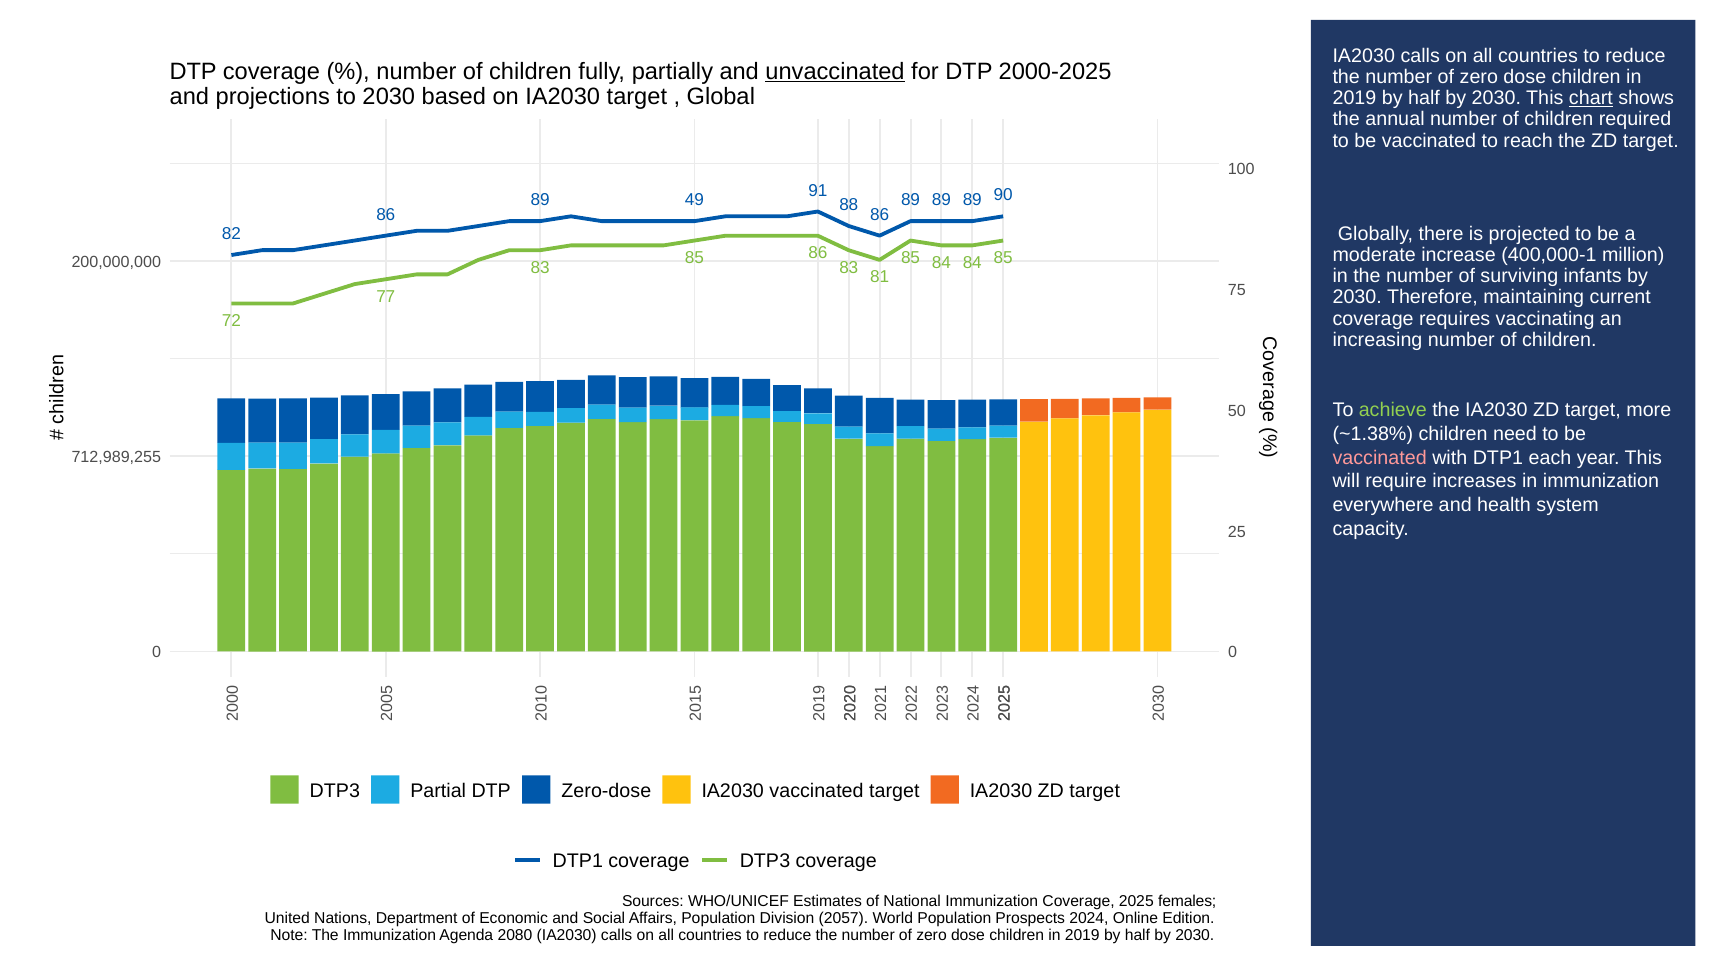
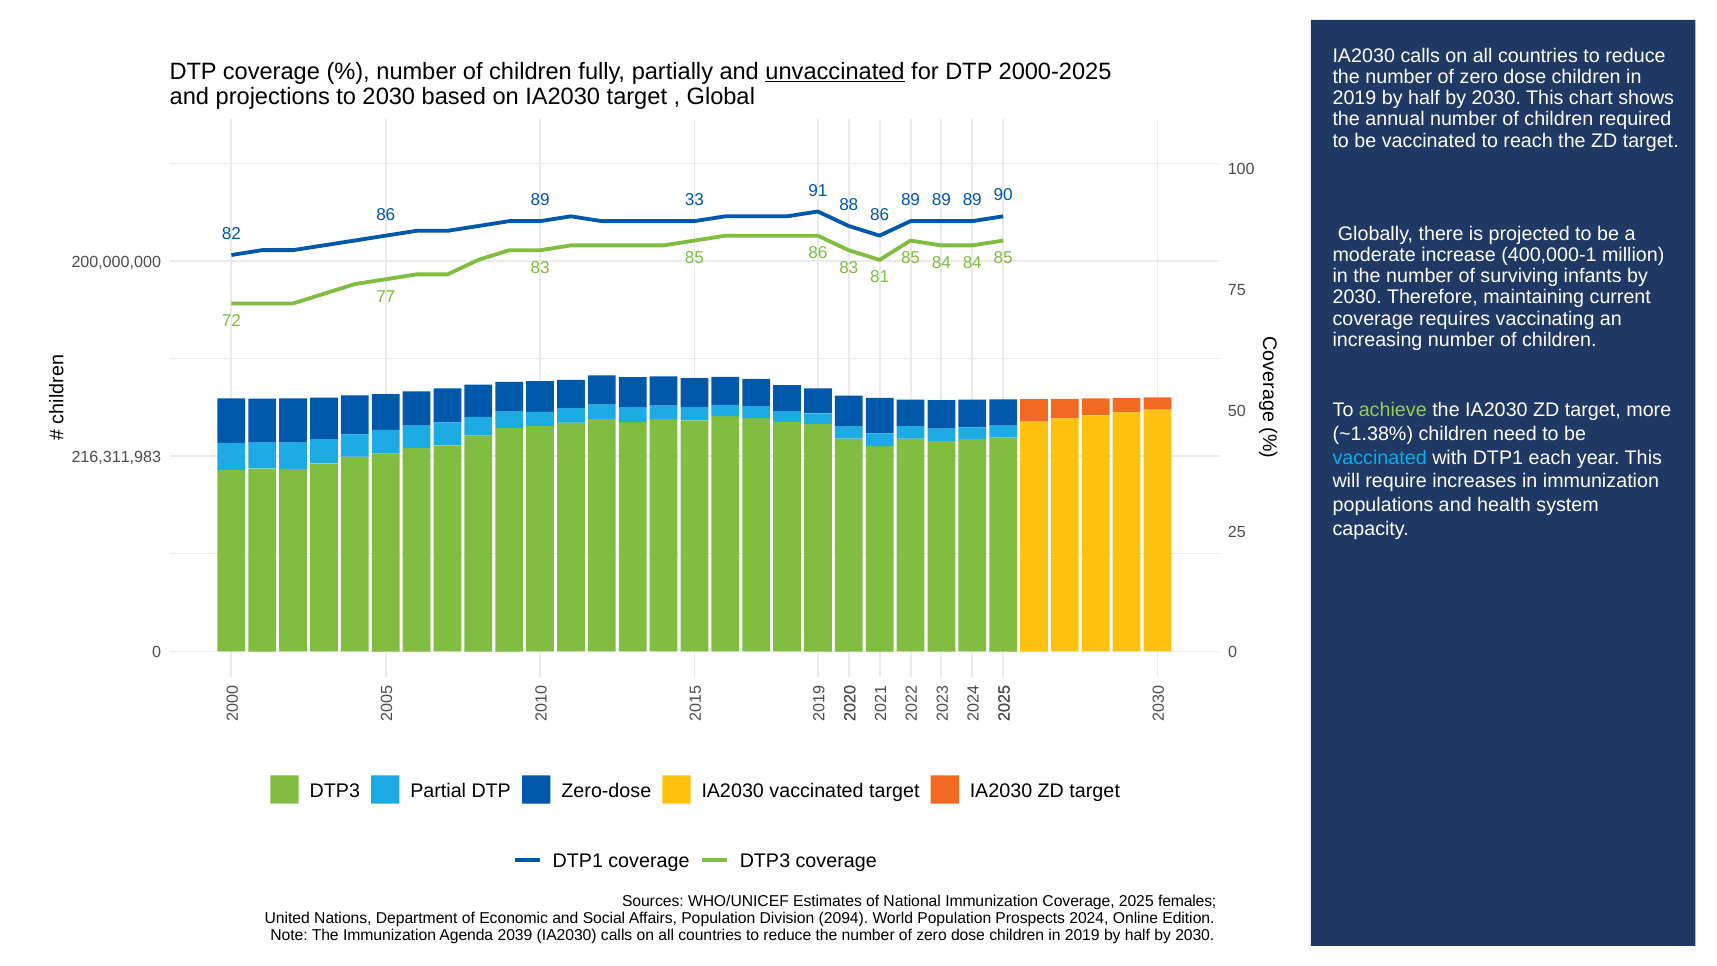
chart underline: present -> none (1591, 98)
49: 49 -> 33 (695, 200)
vaccinated colour: pink -> light blue (1380, 458)
712,989,255: 712,989,255 -> 216,311,983 (116, 457)
everywhere: everywhere -> populations (1383, 505)
2057: 2057 -> 2094 (843, 918)
2080: 2080 -> 2039 (515, 935)
